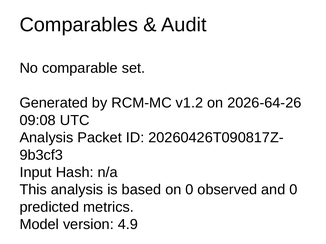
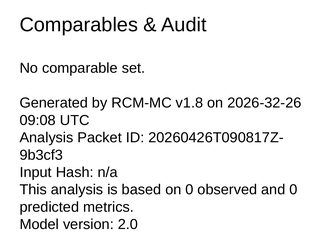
v1.2: v1.2 -> v1.8 (189, 103)
2026-64-26: 2026-64-26 -> 2026-32-26 (264, 103)
4.9: 4.9 -> 2.0 (128, 225)
